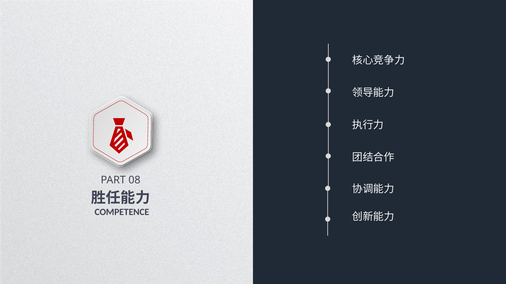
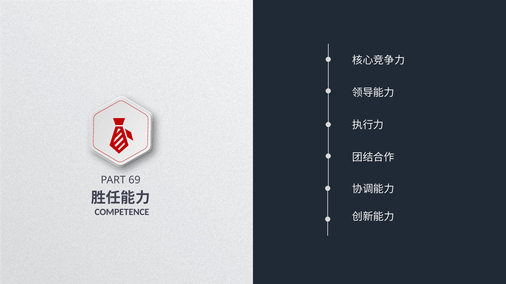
08: 08 -> 69 (134, 180)
